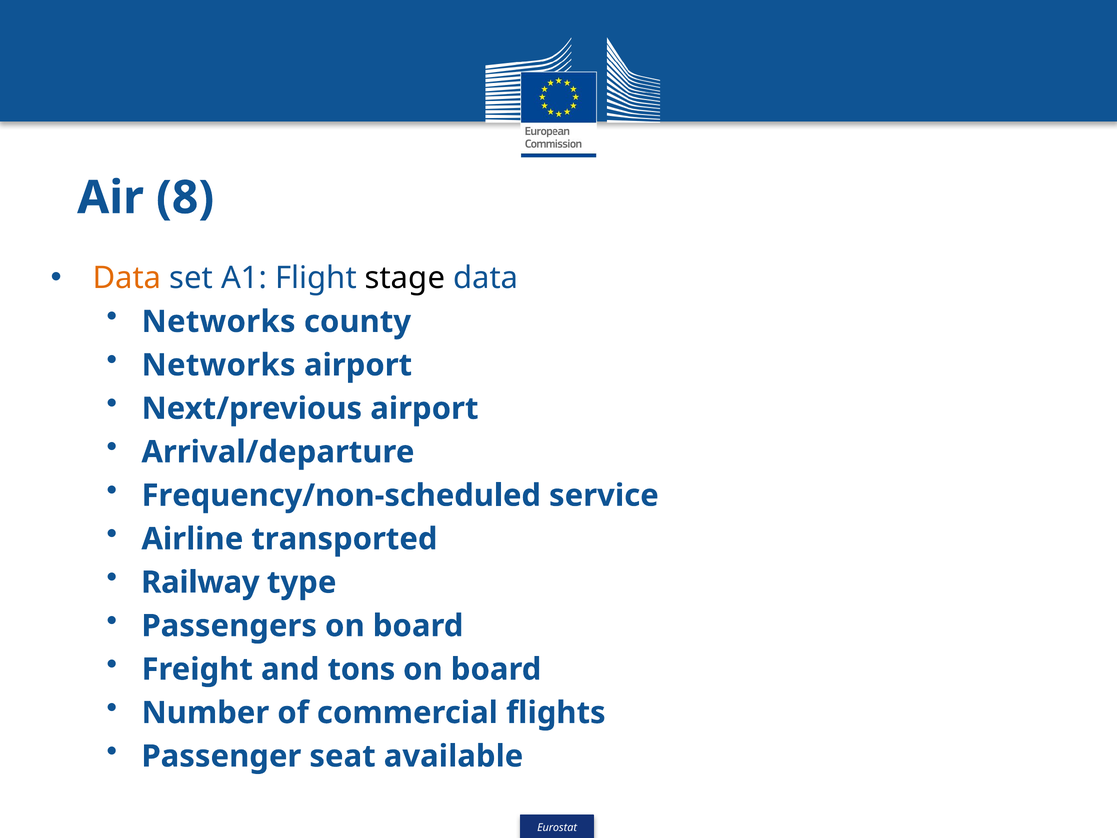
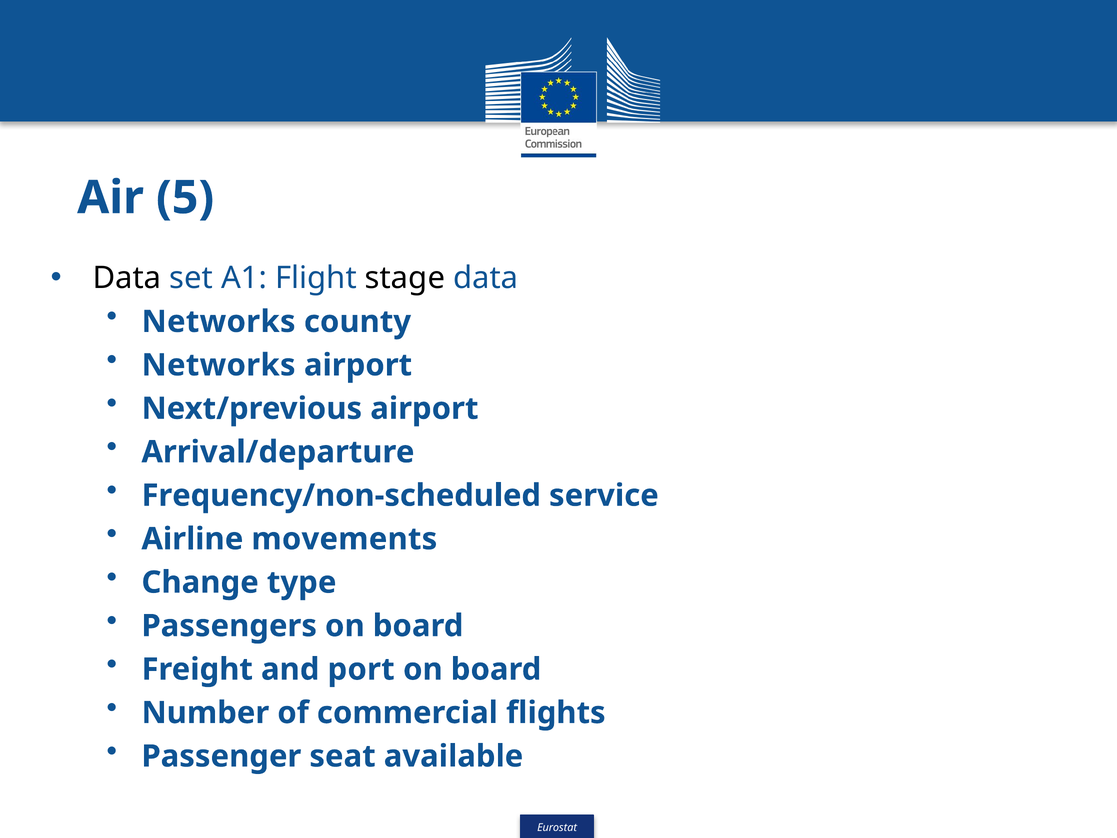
8: 8 -> 5 (185, 198)
Data colour: orange -> black (127, 278)
transported: transported -> movements (344, 539)
Railway: Railway -> Change (200, 582)
tons: tons -> port (361, 669)
